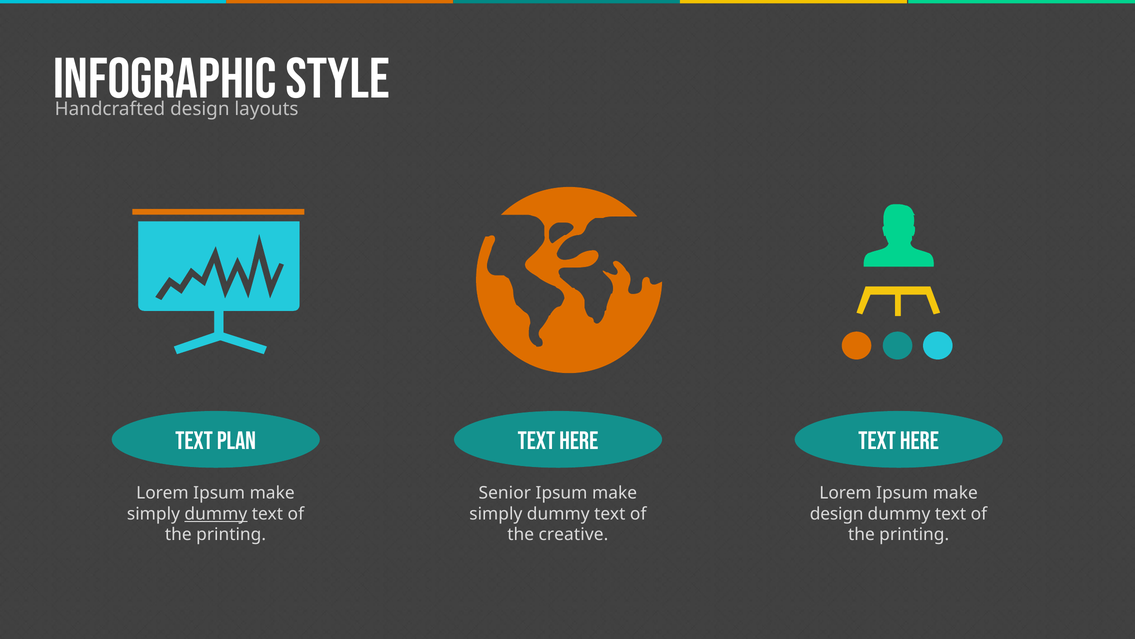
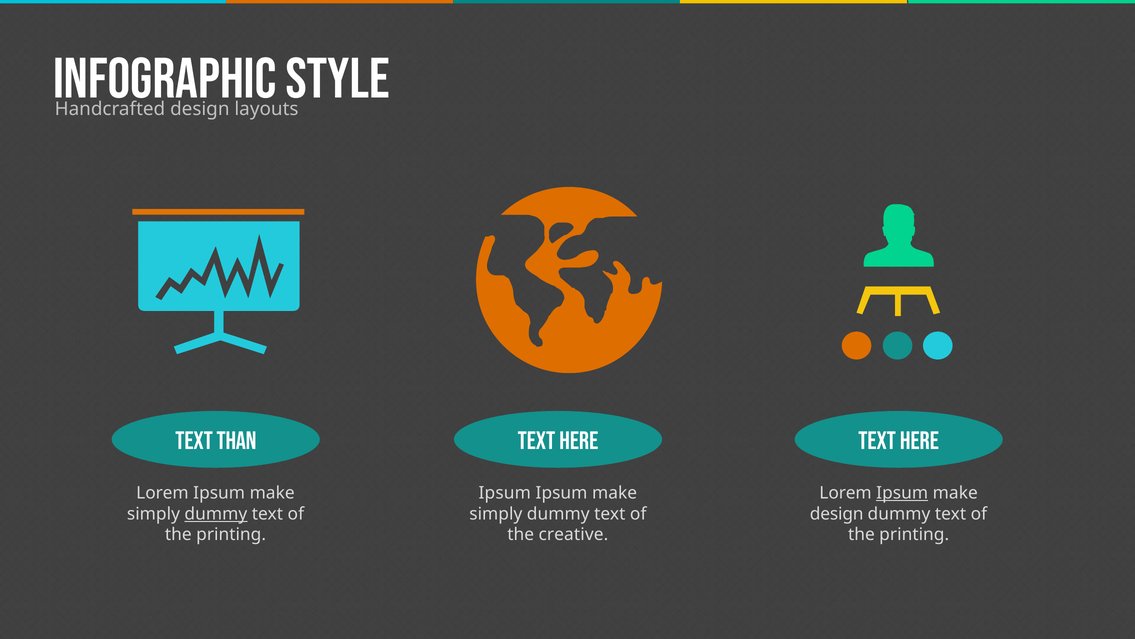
PLAN: PLAN -> THAN (237, 441)
Senior: Senior -> Ipsum (505, 493)
Ipsum underline: none -> present (902, 493)
